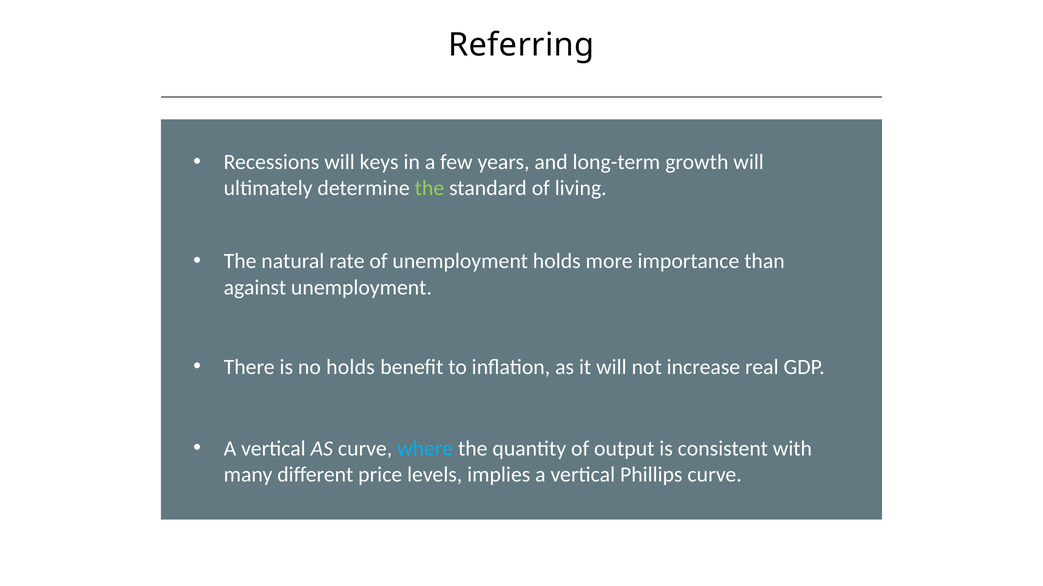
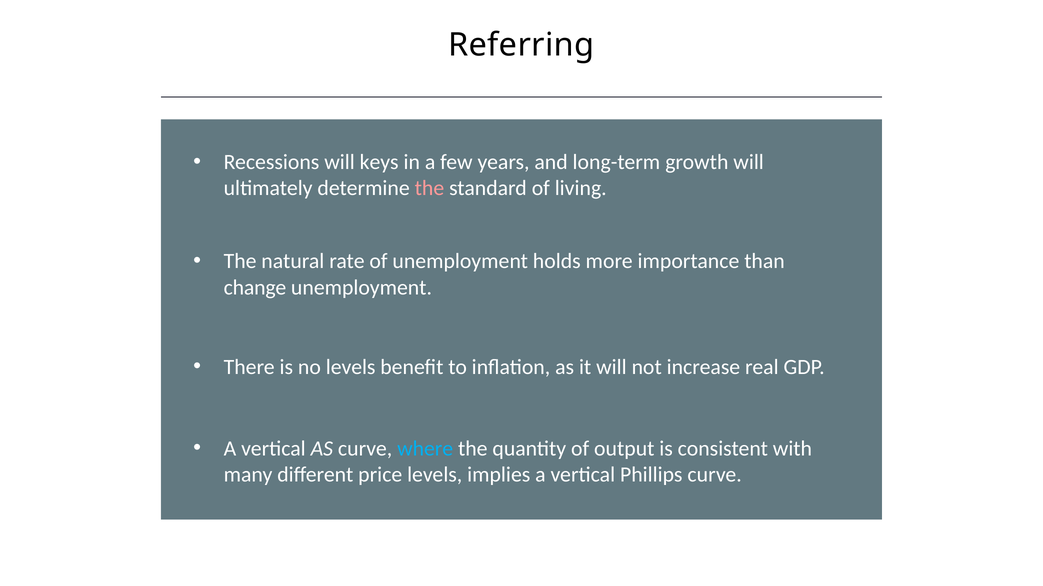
the colour: light green -> pink (429, 188)
against: against -> change (255, 288)
no holds: holds -> levels (351, 367)
